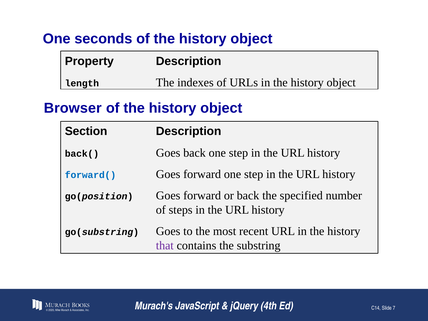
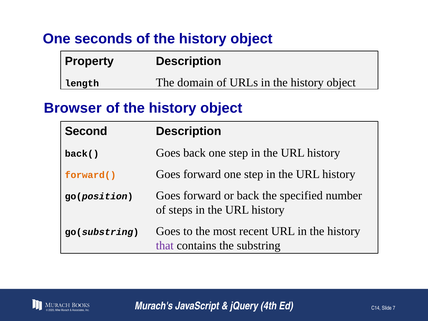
indexes: indexes -> domain (195, 83)
Section: Section -> Second (86, 131)
forward( colour: blue -> orange (90, 175)
